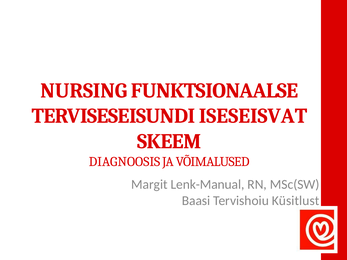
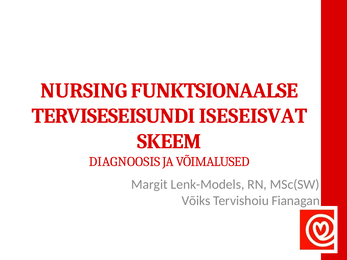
Lenk-Manual: Lenk-Manual -> Lenk-Models (208, 185)
Baasi: Baasi -> Võiks (196, 201)
Küsitlust: Küsitlust -> Fianagan (296, 201)
